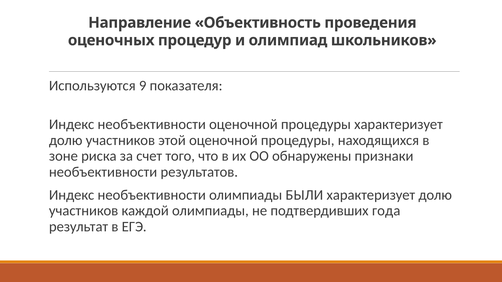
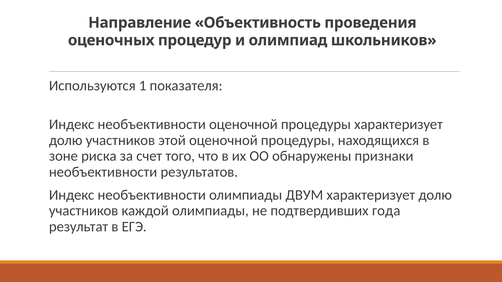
9: 9 -> 1 (143, 86)
БЫЛИ: БЫЛИ -> ДВУМ (304, 195)
